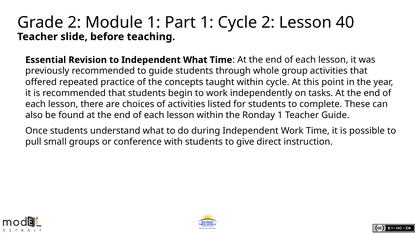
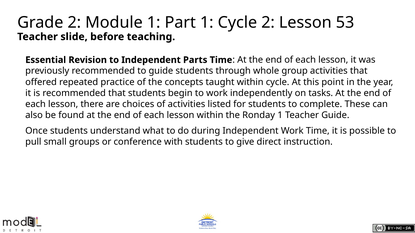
40: 40 -> 53 (345, 22)
Independent What: What -> Parts (195, 60)
